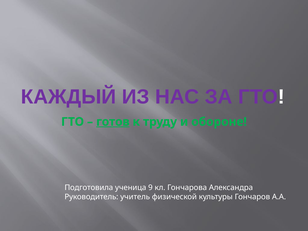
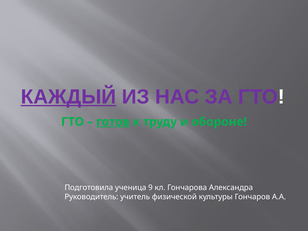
КАЖДЫЙ underline: none -> present (69, 97)
